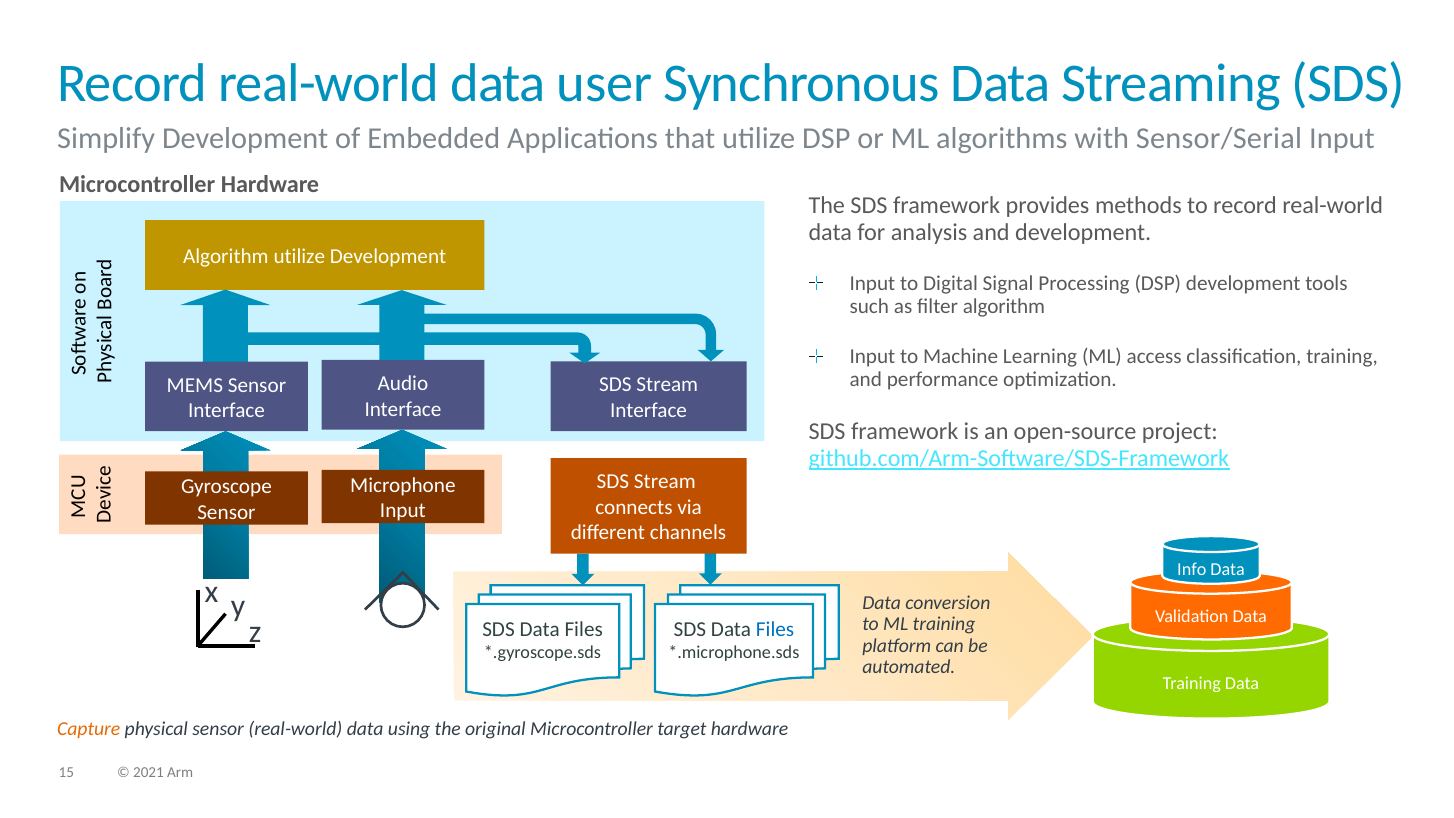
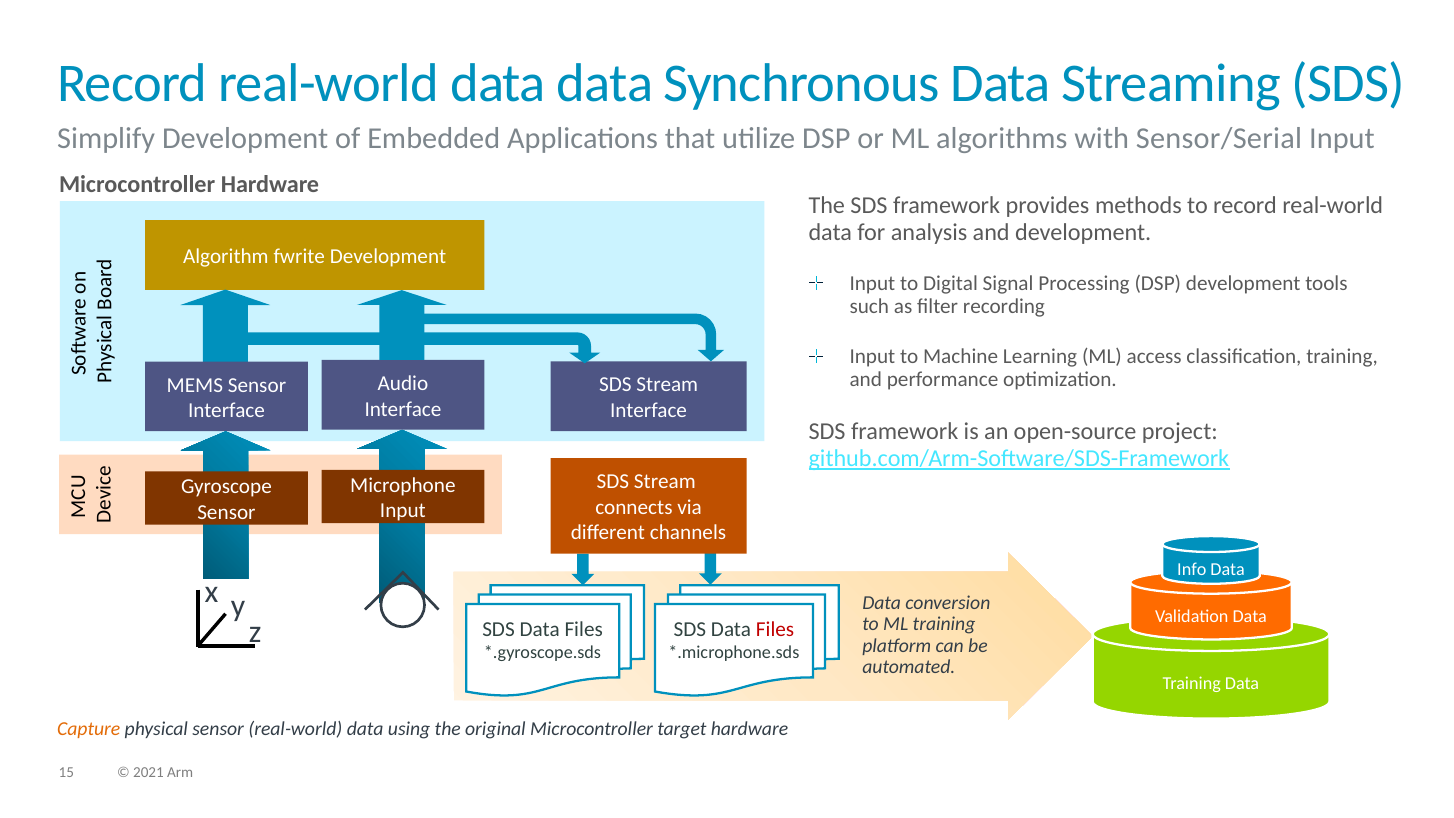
real-world data user: user -> data (605, 84)
Algorithm utilize: utilize -> fwrite (299, 257)
filter algorithm: algorithm -> recording (1004, 307)
Files colour: blue -> red (775, 629)
